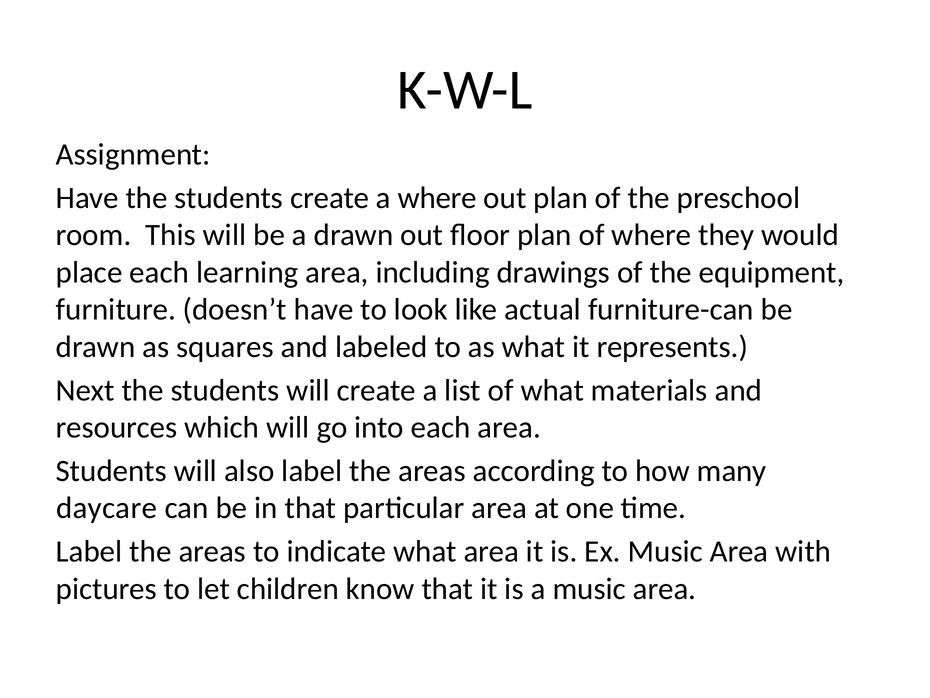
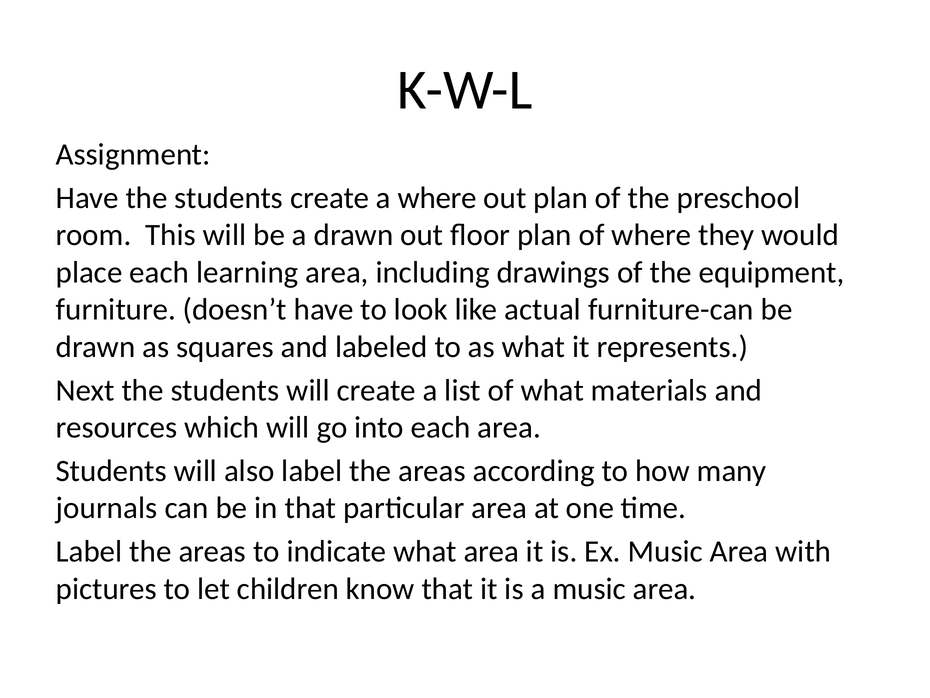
daycare: daycare -> journals (107, 508)
